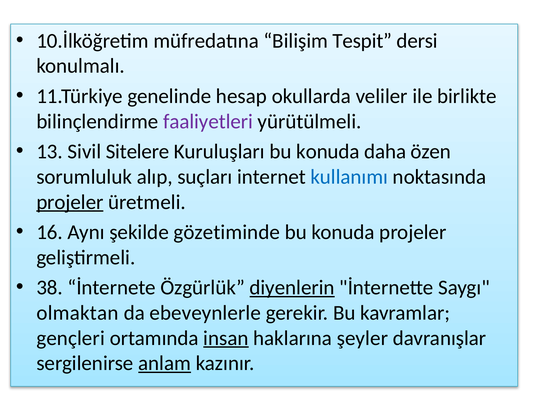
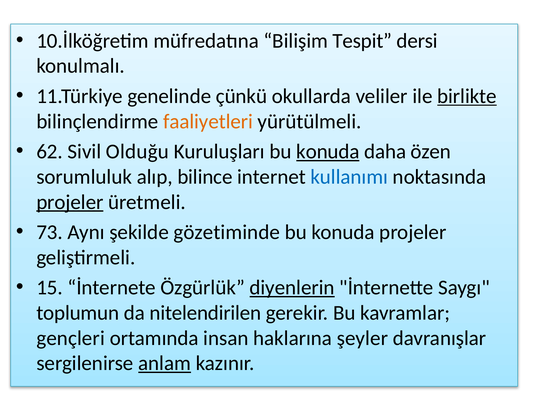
hesap: hesap -> çünkü (242, 96)
birlikte underline: none -> present (467, 96)
faaliyetleri colour: purple -> orange (208, 121)
13: 13 -> 62 (50, 151)
Sitelere: Sitelere -> Olduğu (137, 151)
konuda underline: none -> present (328, 151)
suçları: suçları -> bilince (205, 177)
16: 16 -> 73 (50, 232)
38: 38 -> 15 (50, 287)
olmaktan: olmaktan -> toplumun (78, 313)
ebeveynlerle: ebeveynlerle -> nitelendirilen (205, 313)
insan underline: present -> none (226, 338)
